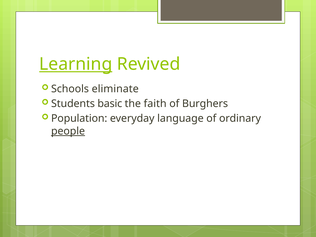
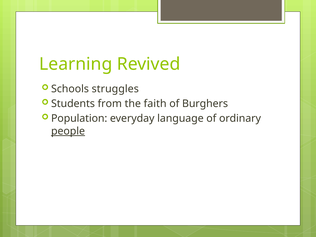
Learning underline: present -> none (76, 64)
eliminate: eliminate -> struggles (115, 89)
basic: basic -> from (110, 104)
